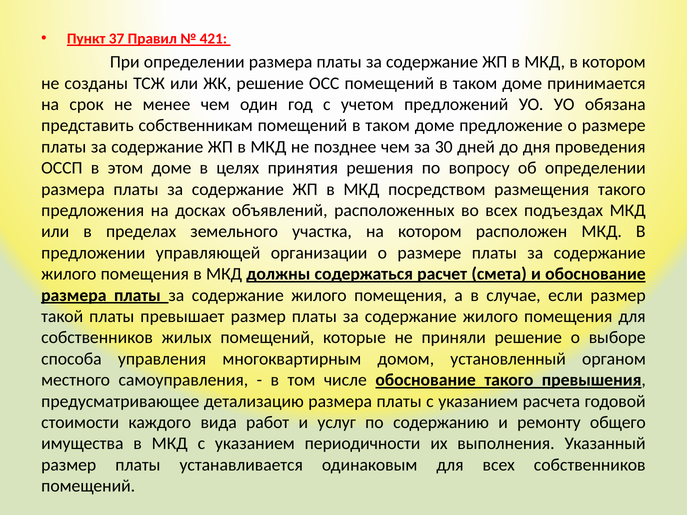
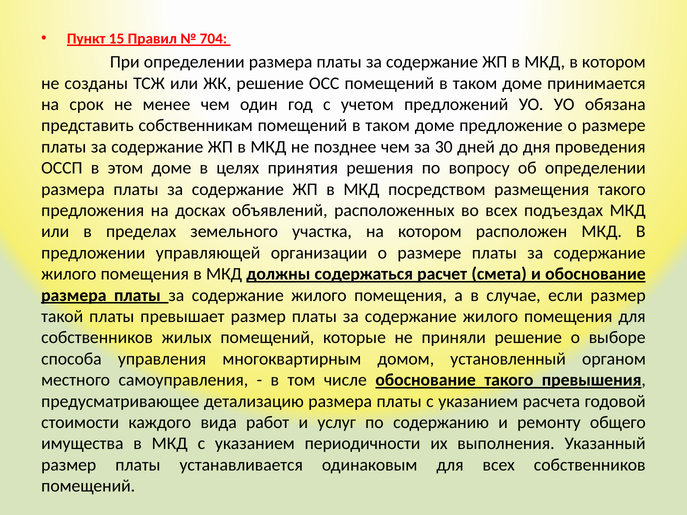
37: 37 -> 15 (117, 39)
421: 421 -> 704 (213, 39)
